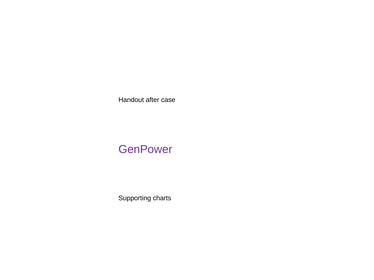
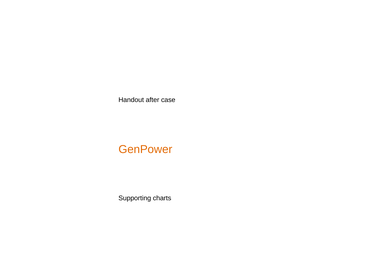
GenPower colour: purple -> orange (145, 150)
